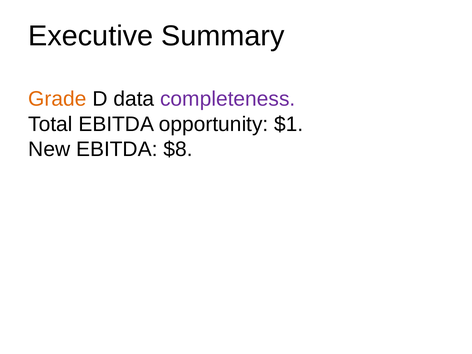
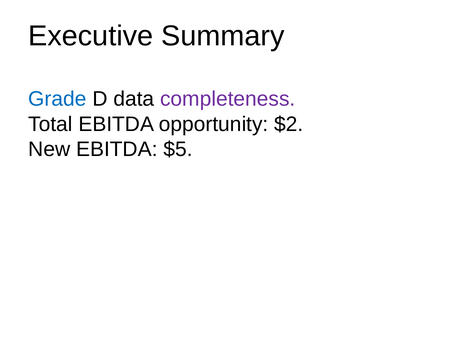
Grade colour: orange -> blue (57, 99)
$1: $1 -> $2 (289, 124)
$8: $8 -> $5 (178, 149)
